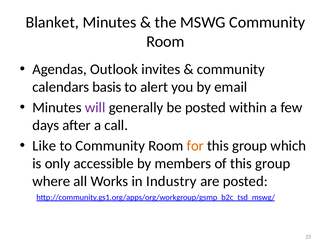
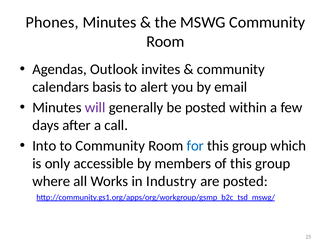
Blanket: Blanket -> Phones (52, 22)
Like: Like -> Into (44, 146)
for colour: orange -> blue (195, 146)
